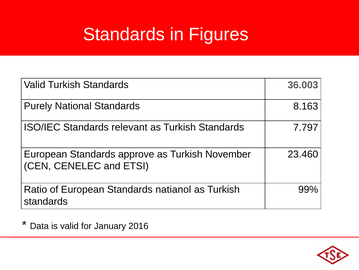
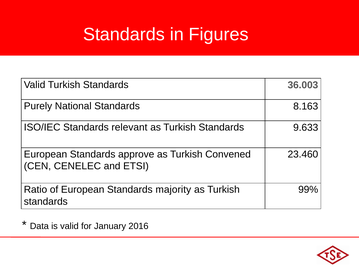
7.797: 7.797 -> 9.633 (306, 127)
November: November -> Convened (228, 154)
natianol: natianol -> majority (173, 189)
